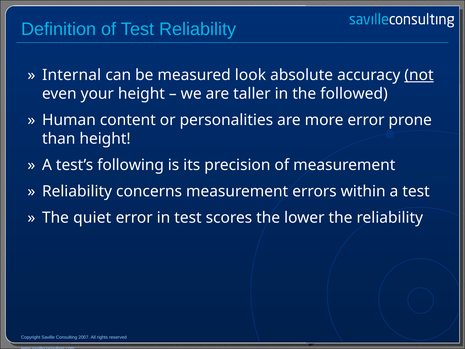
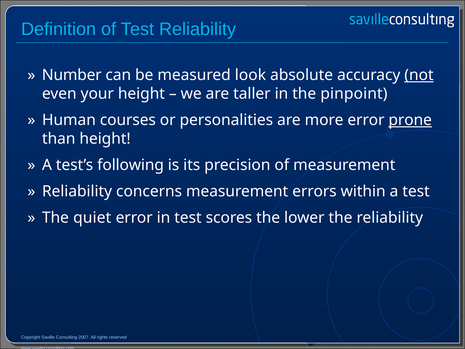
Internal: Internal -> Number (72, 75)
followed: followed -> pinpoint (354, 94)
content: content -> courses (128, 120)
prone underline: none -> present (410, 120)
